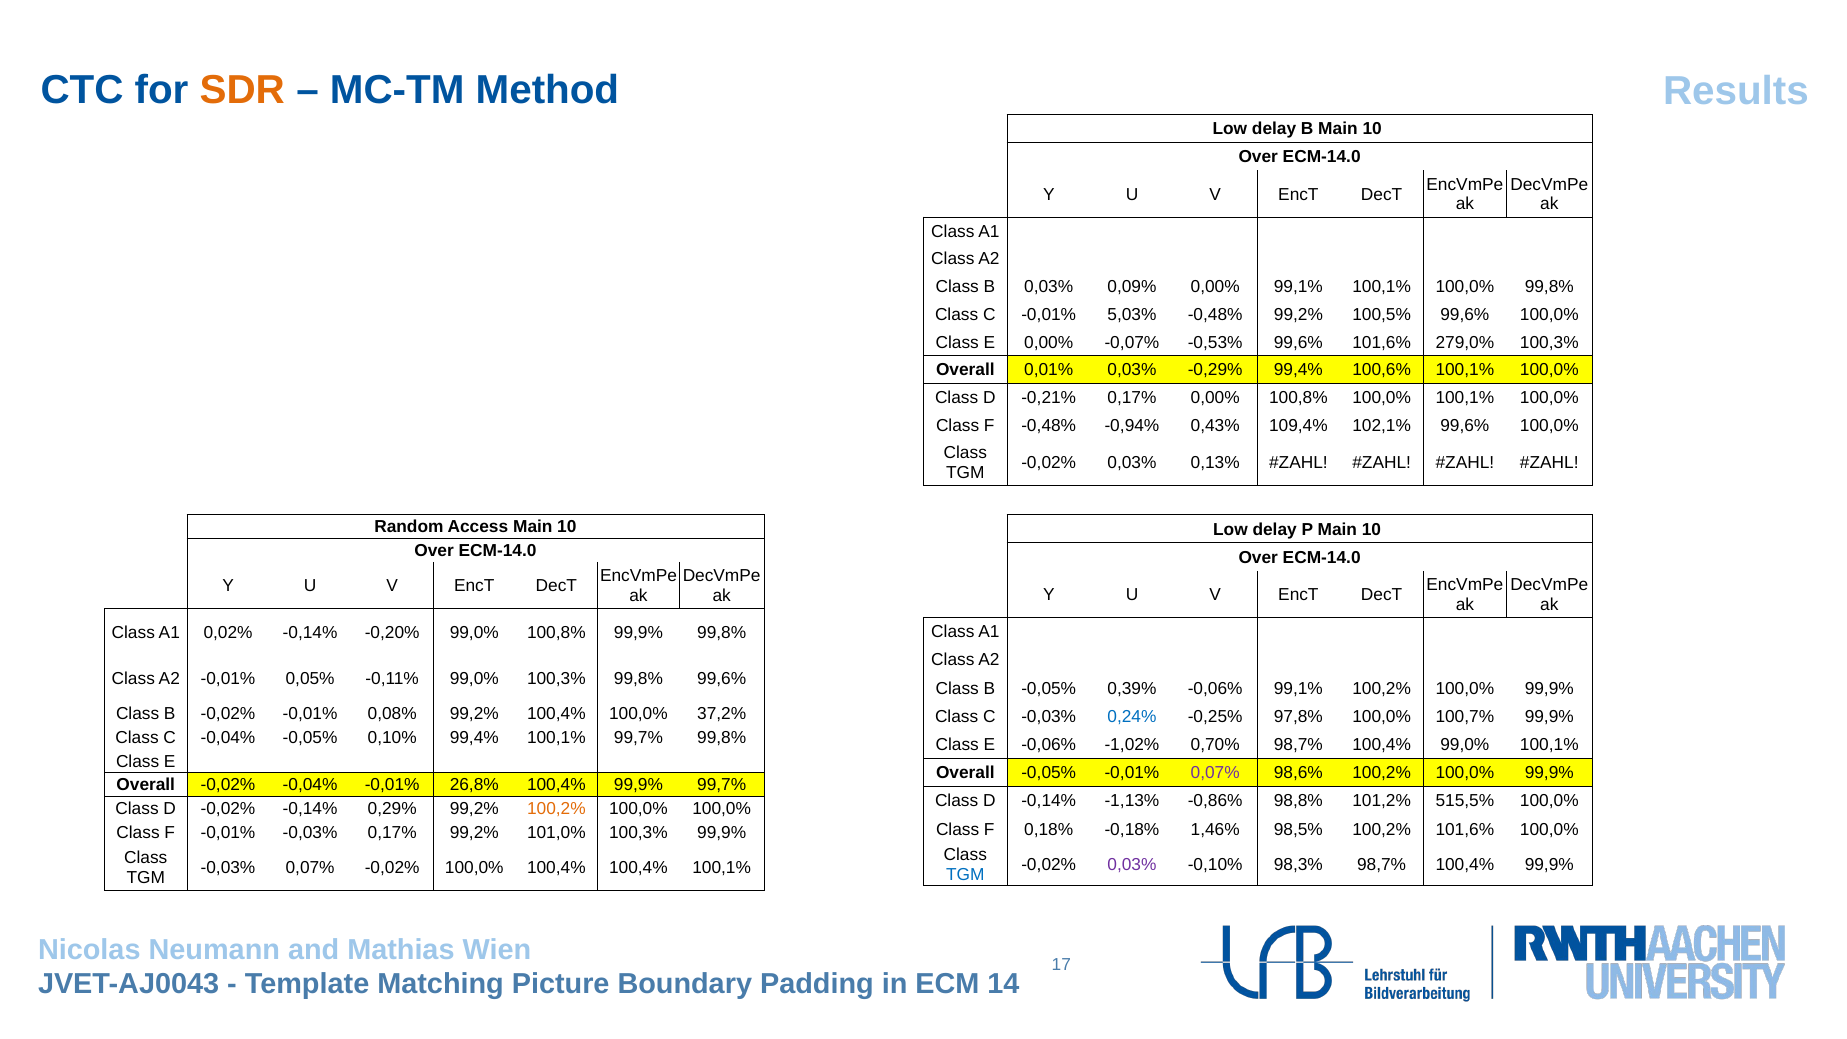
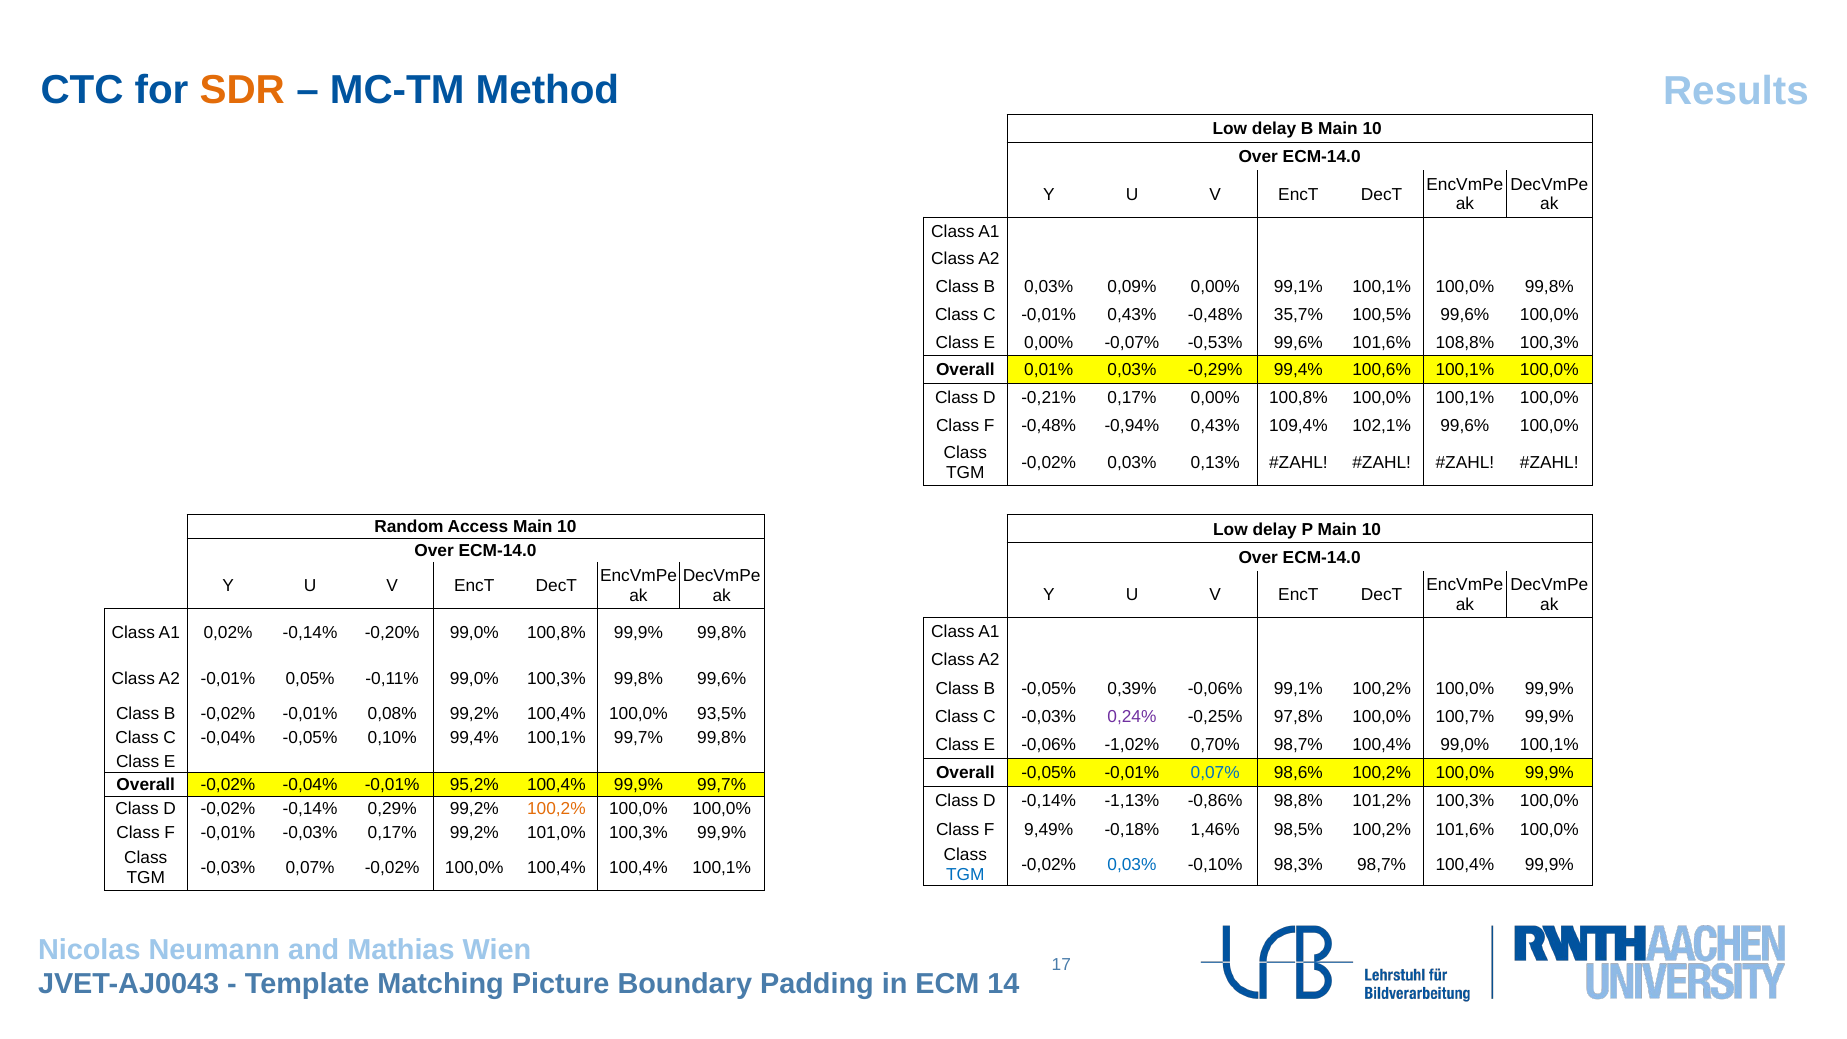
-0,01% 5,03%: 5,03% -> 0,43% (1132, 315)
-0,48% 99,2%: 99,2% -> 35,7% (1298, 315)
279,0%: 279,0% -> 108,8% (1465, 342)
37,2%: 37,2% -> 93,5% (722, 714)
0,24% colour: blue -> purple (1132, 717)
0,07% colour: purple -> blue (1215, 773)
26,8%: 26,8% -> 95,2% (474, 785)
101,2% 515,5%: 515,5% -> 100,3% (1465, 801)
0,18%: 0,18% -> 9,49% (1049, 829)
0,03% colour: purple -> blue (1132, 865)
